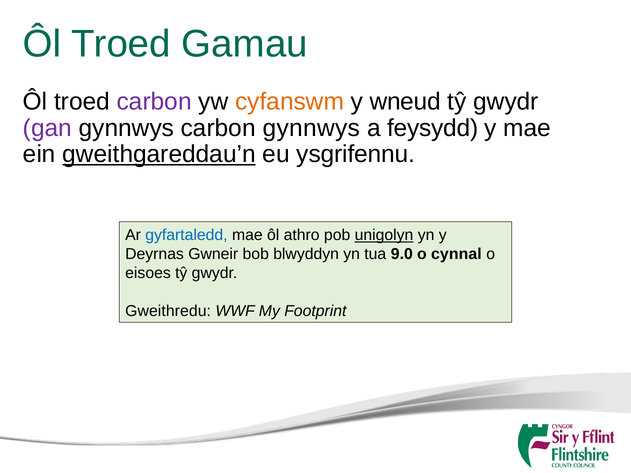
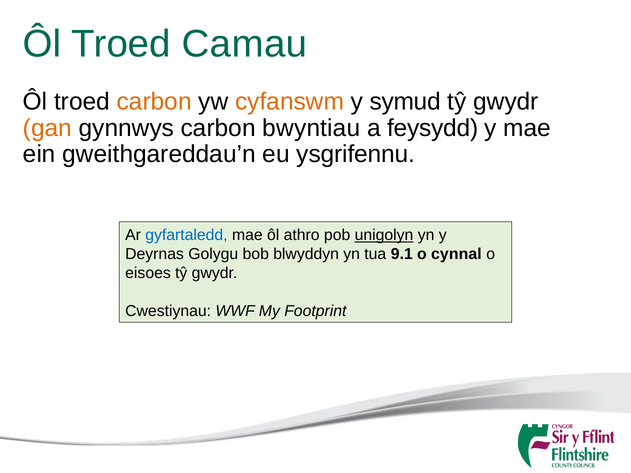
Gamau: Gamau -> Camau (244, 44)
carbon colour: purple -> orange (154, 102)
wneud: wneud -> symud (405, 102)
gan colour: purple -> orange (47, 128)
carbon gynnwys: gynnwys -> bwyntiau (311, 128)
gweithgareddau’n underline: present -> none (159, 154)
Gwneir: Gwneir -> Golygu (213, 254)
9.0: 9.0 -> 9.1 (402, 254)
Gweithredu: Gweithredu -> Cwestiynau (168, 311)
